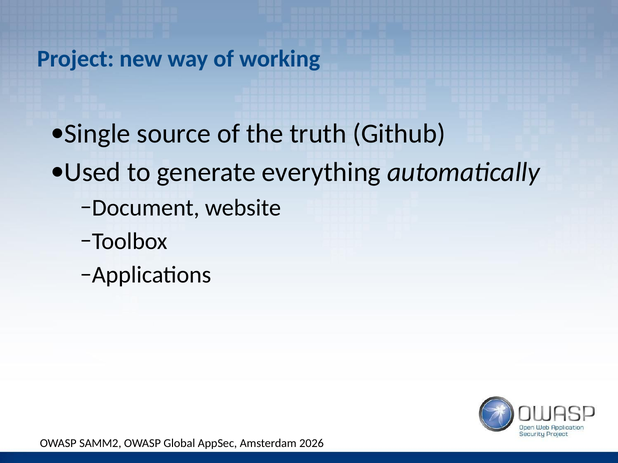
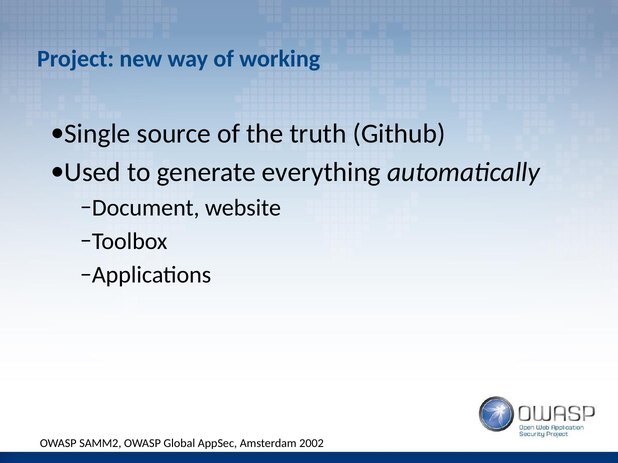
2026: 2026 -> 2002 (312, 444)
